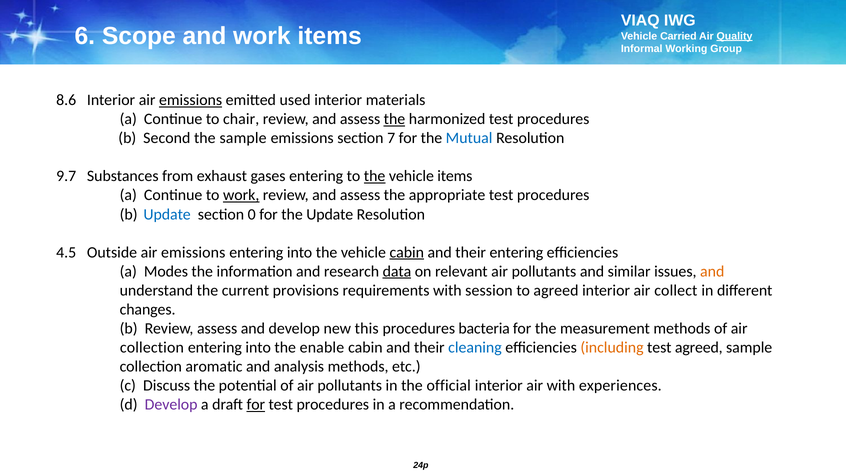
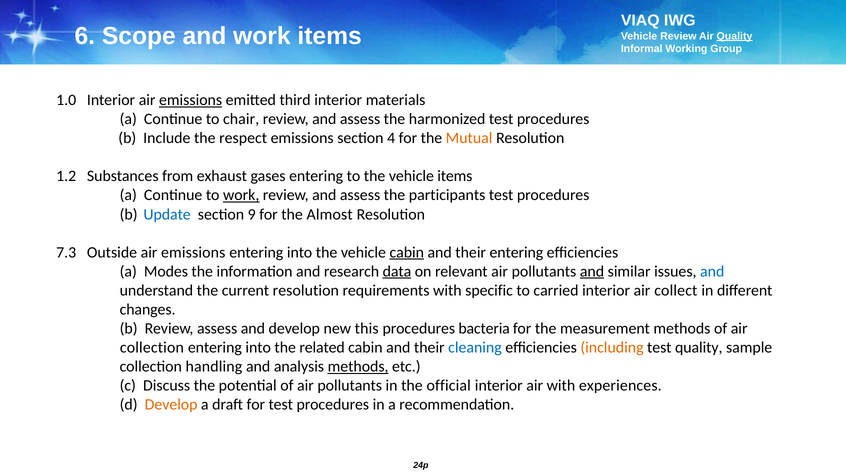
Vehicle Carried: Carried -> Review (678, 36)
8.6: 8.6 -> 1.0 (66, 100)
used: used -> third (295, 100)
the underline: present -> none (394, 119)
Second: Second -> Include (167, 138)
the sample: sample -> respect (243, 138)
7: 7 -> 4 (391, 138)
Mutual colour: blue -> orange (469, 138)
9.7: 9.7 -> 1.2 (66, 176)
the underline: present -> none (375, 176)
appropriate: appropriate -> participants (447, 195)
0: 0 -> 9 (252, 214)
the Update: Update -> Almost (330, 214)
4.5: 4.5 -> 7.3 (66, 252)
and underline: none -> present (592, 271)
and colour: orange -> blue (712, 271)
current provisions: provisions -> resolution (306, 290)
session: session -> specific (489, 290)
to agreed: agreed -> carried (556, 290)
enable: enable -> related (322, 347)
test agreed: agreed -> quality (699, 347)
aromatic: aromatic -> handling (214, 366)
methods underline: none -> present (358, 366)
Develop colour: purple -> orange (171, 405)
for underline: present -> none (256, 405)
